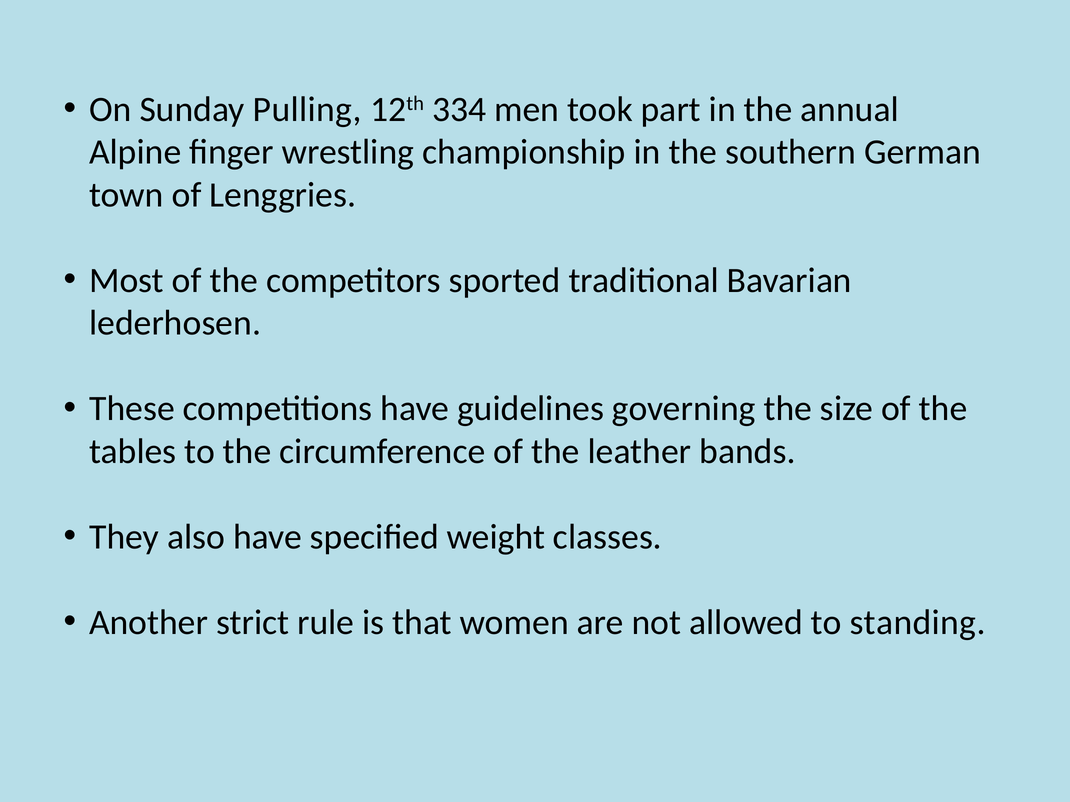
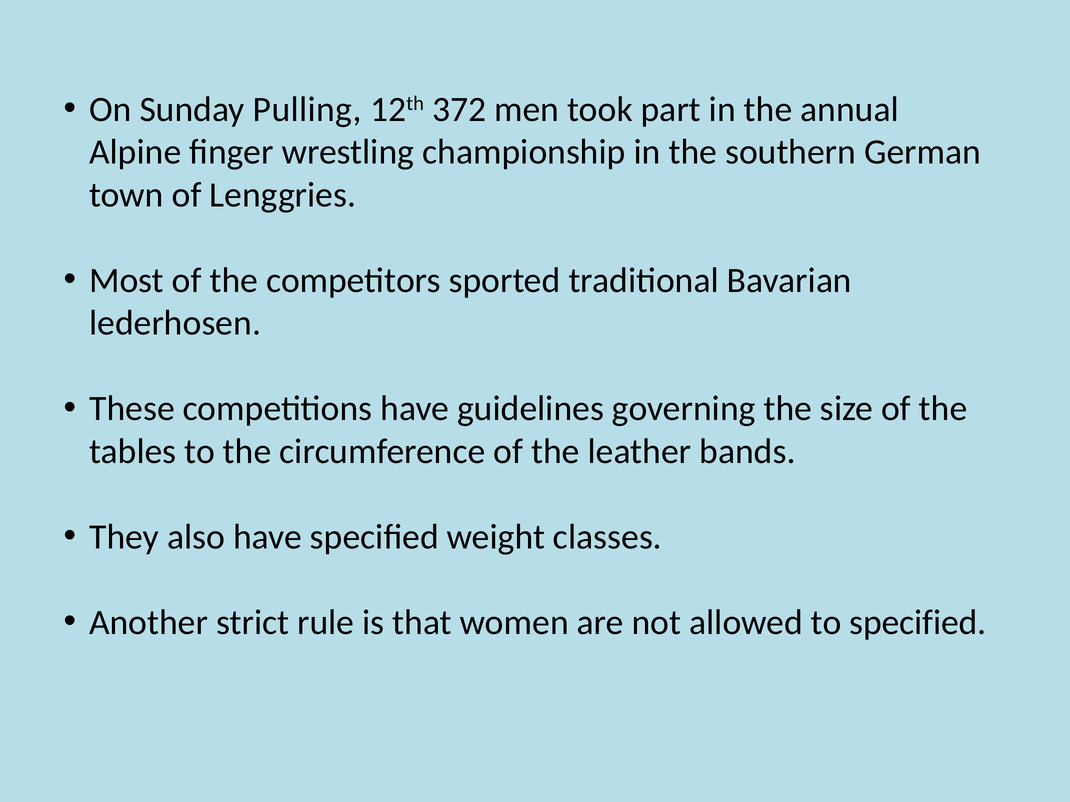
334: 334 -> 372 (459, 109)
to standing: standing -> specified (918, 623)
